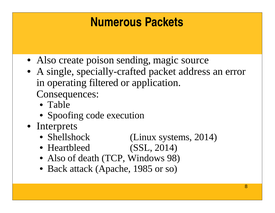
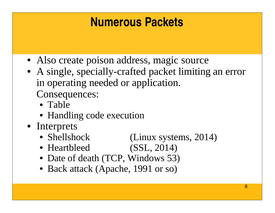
sending: sending -> address (134, 60)
address: address -> limiting (195, 71)
filtered: filtered -> needed (104, 82)
Spoofing: Spoofing -> Handling (65, 115)
Also: Also -> Date (56, 158)
98: 98 -> 53 (174, 158)
1985: 1985 -> 1991 (143, 168)
